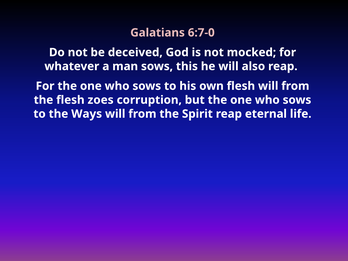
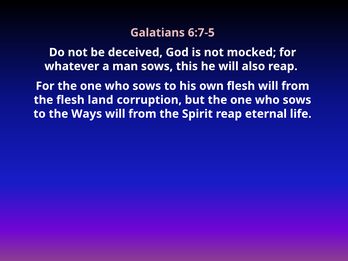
6:7-0: 6:7-0 -> 6:7-5 (201, 33)
zoes: zoes -> land (101, 100)
